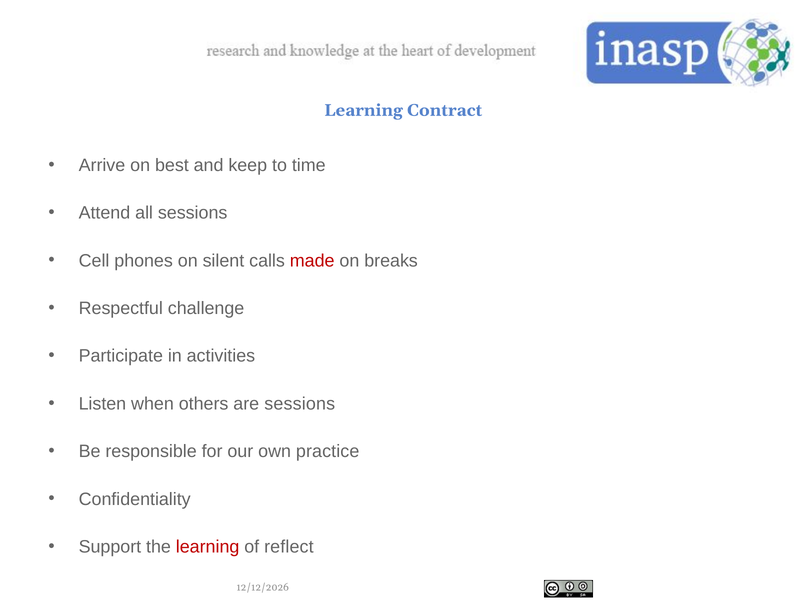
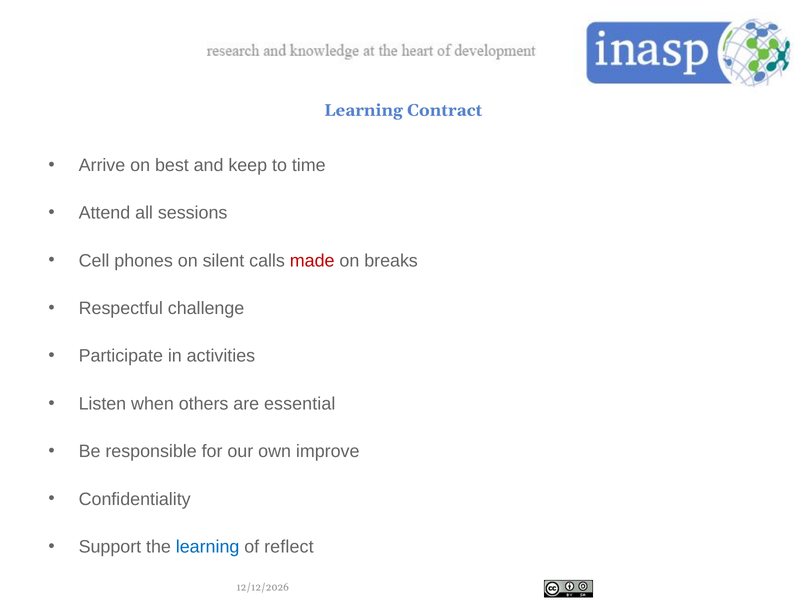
are sessions: sessions -> essential (300, 403)
practice: practice -> improve (328, 451)
learning colour: red -> blue (208, 546)
